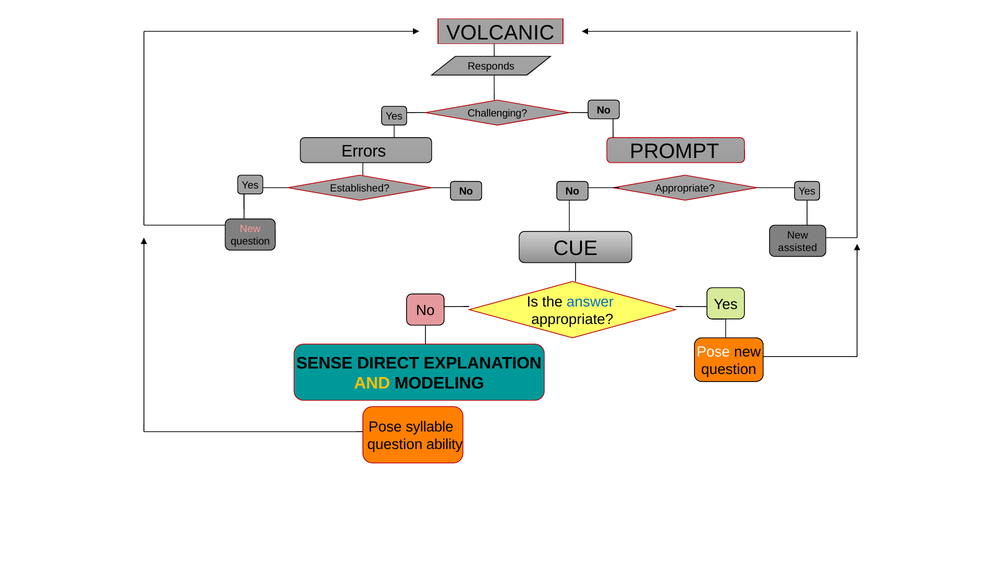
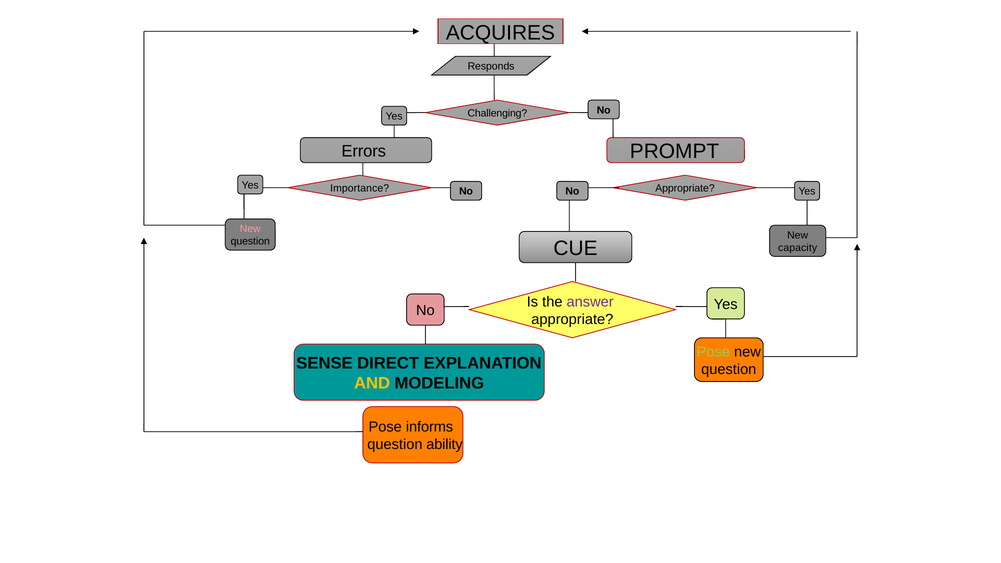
VOLCANIC: VOLCANIC -> ACQUIRES (500, 33)
Established: Established -> Importance (360, 188)
assisted: assisted -> capacity (798, 248)
answer colour: blue -> purple (590, 302)
Pose colour: white -> light green (713, 352)
syllable: syllable -> informs (430, 427)
